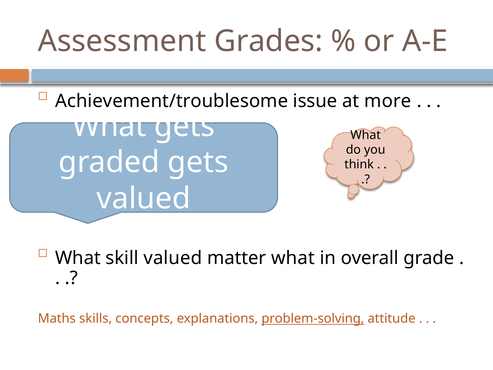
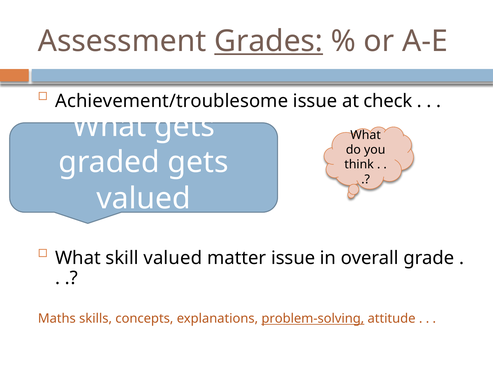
Grades underline: none -> present (269, 41)
more: more -> check (388, 101)
matter what: what -> issue (293, 258)
